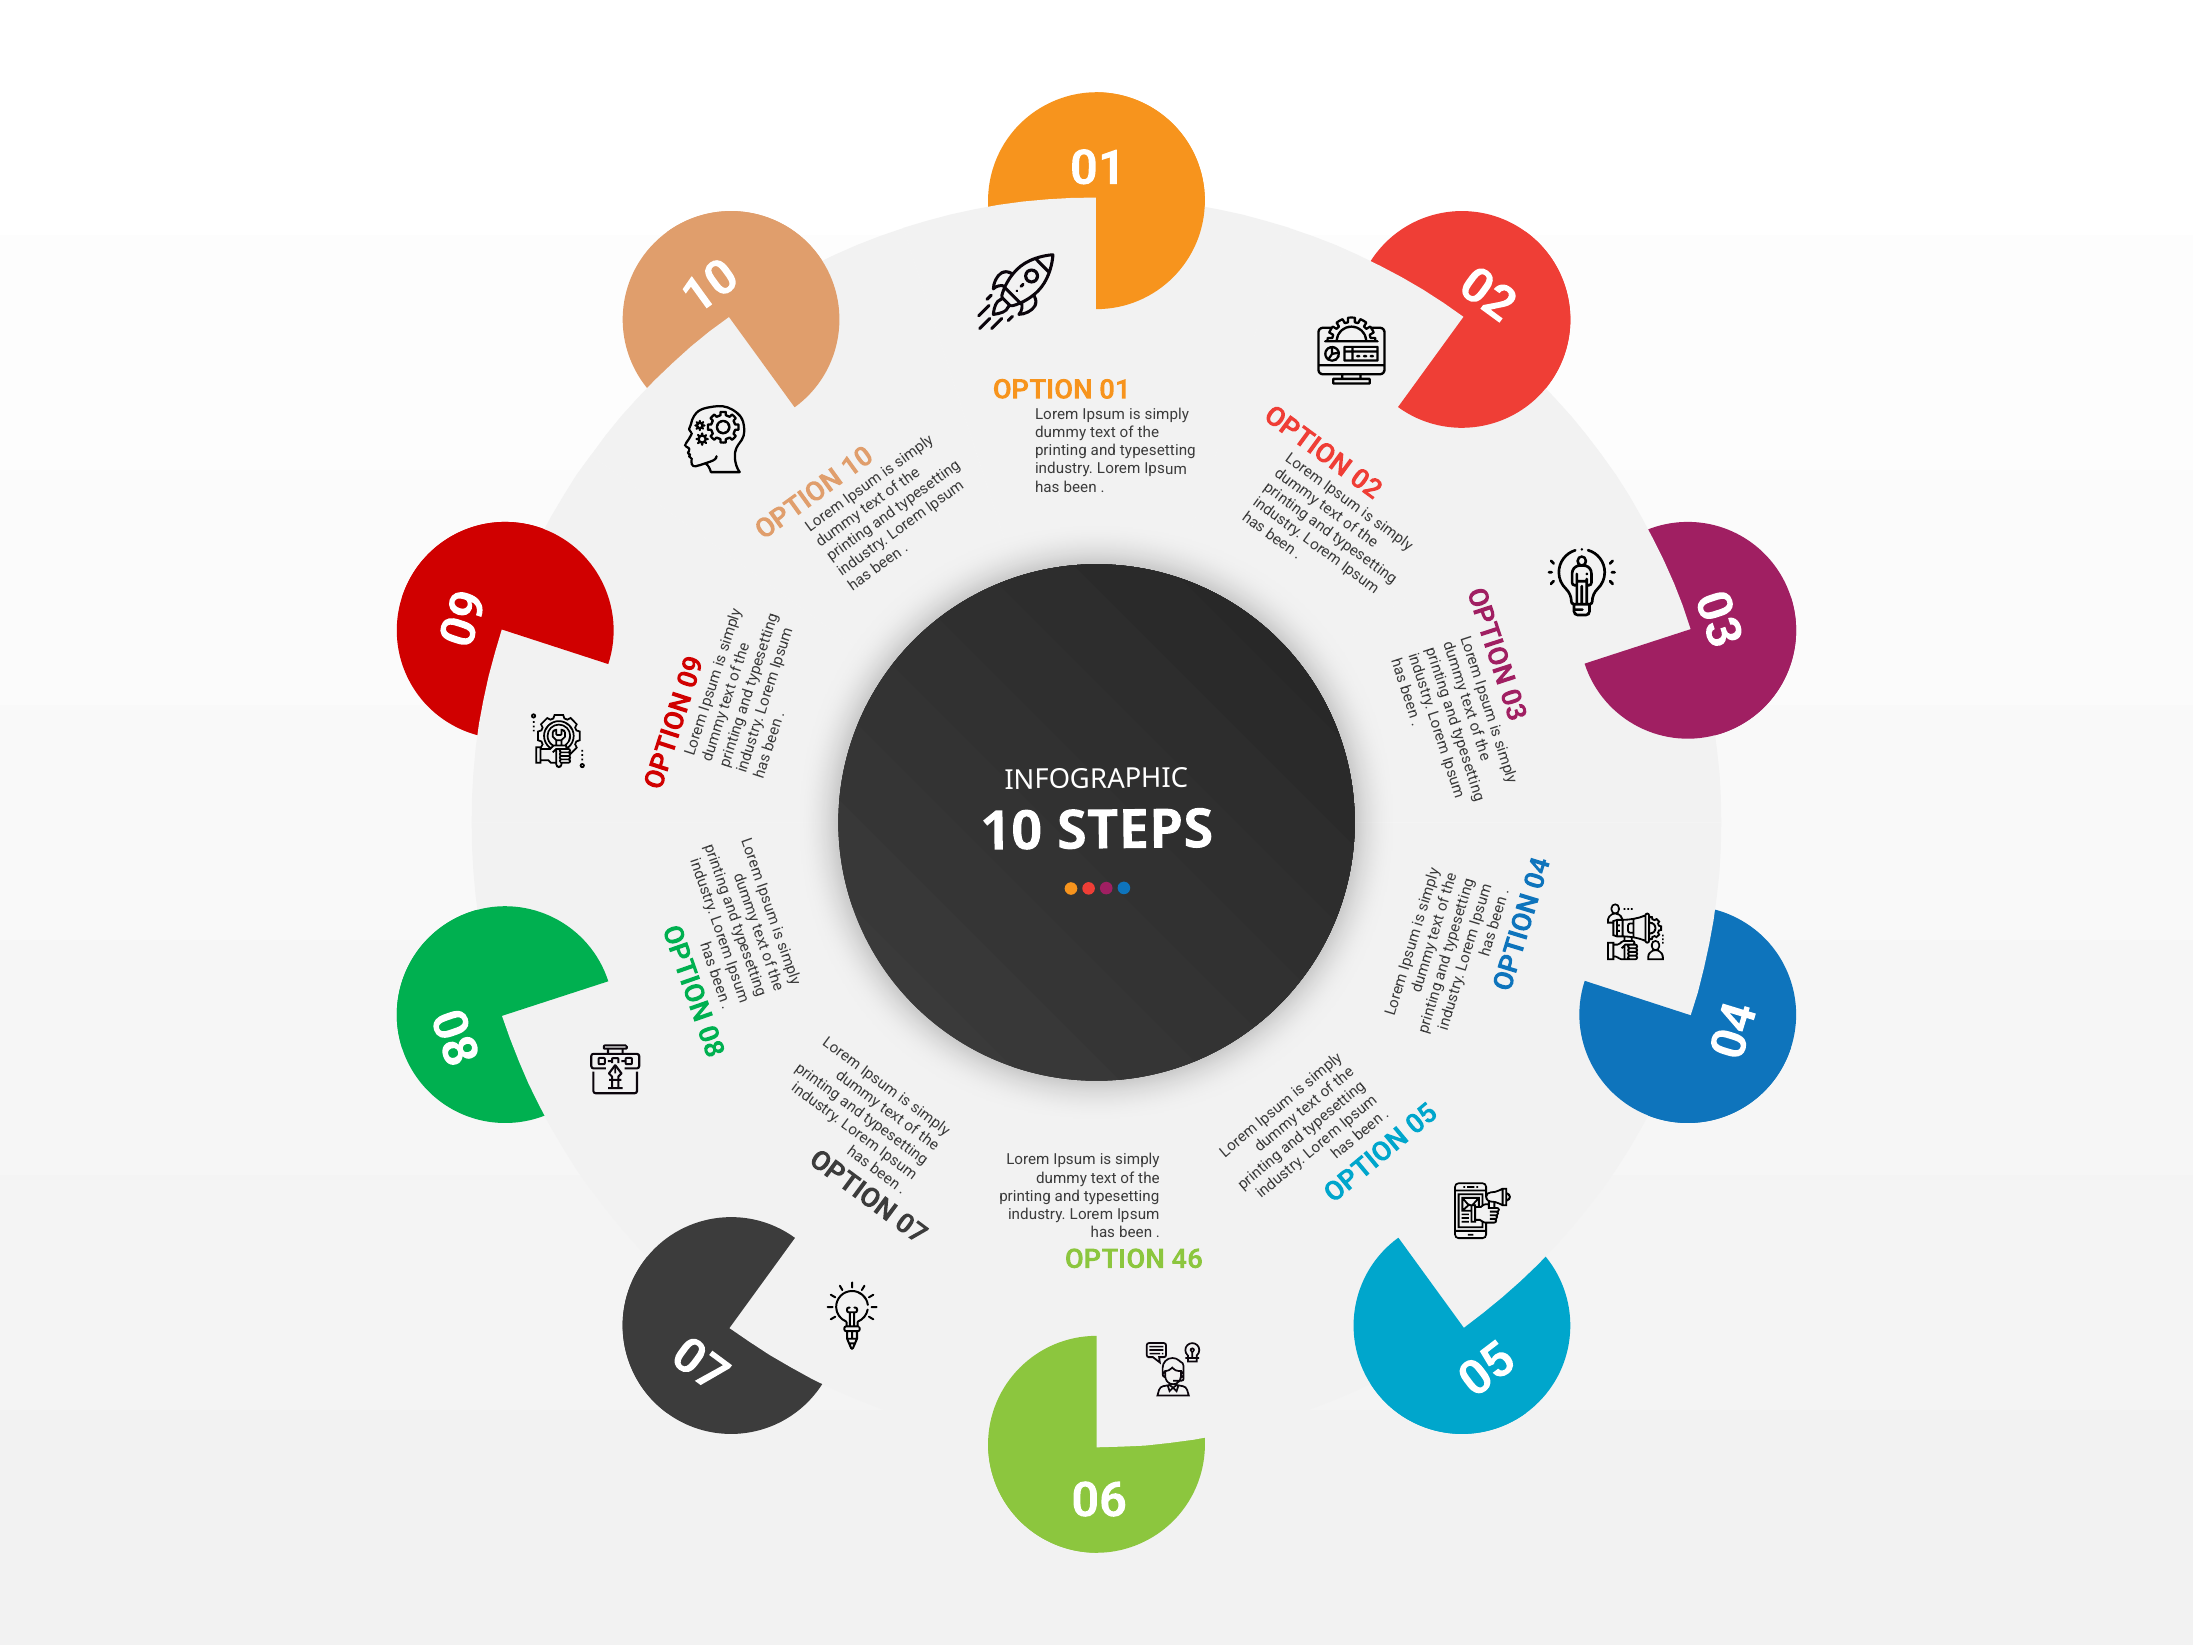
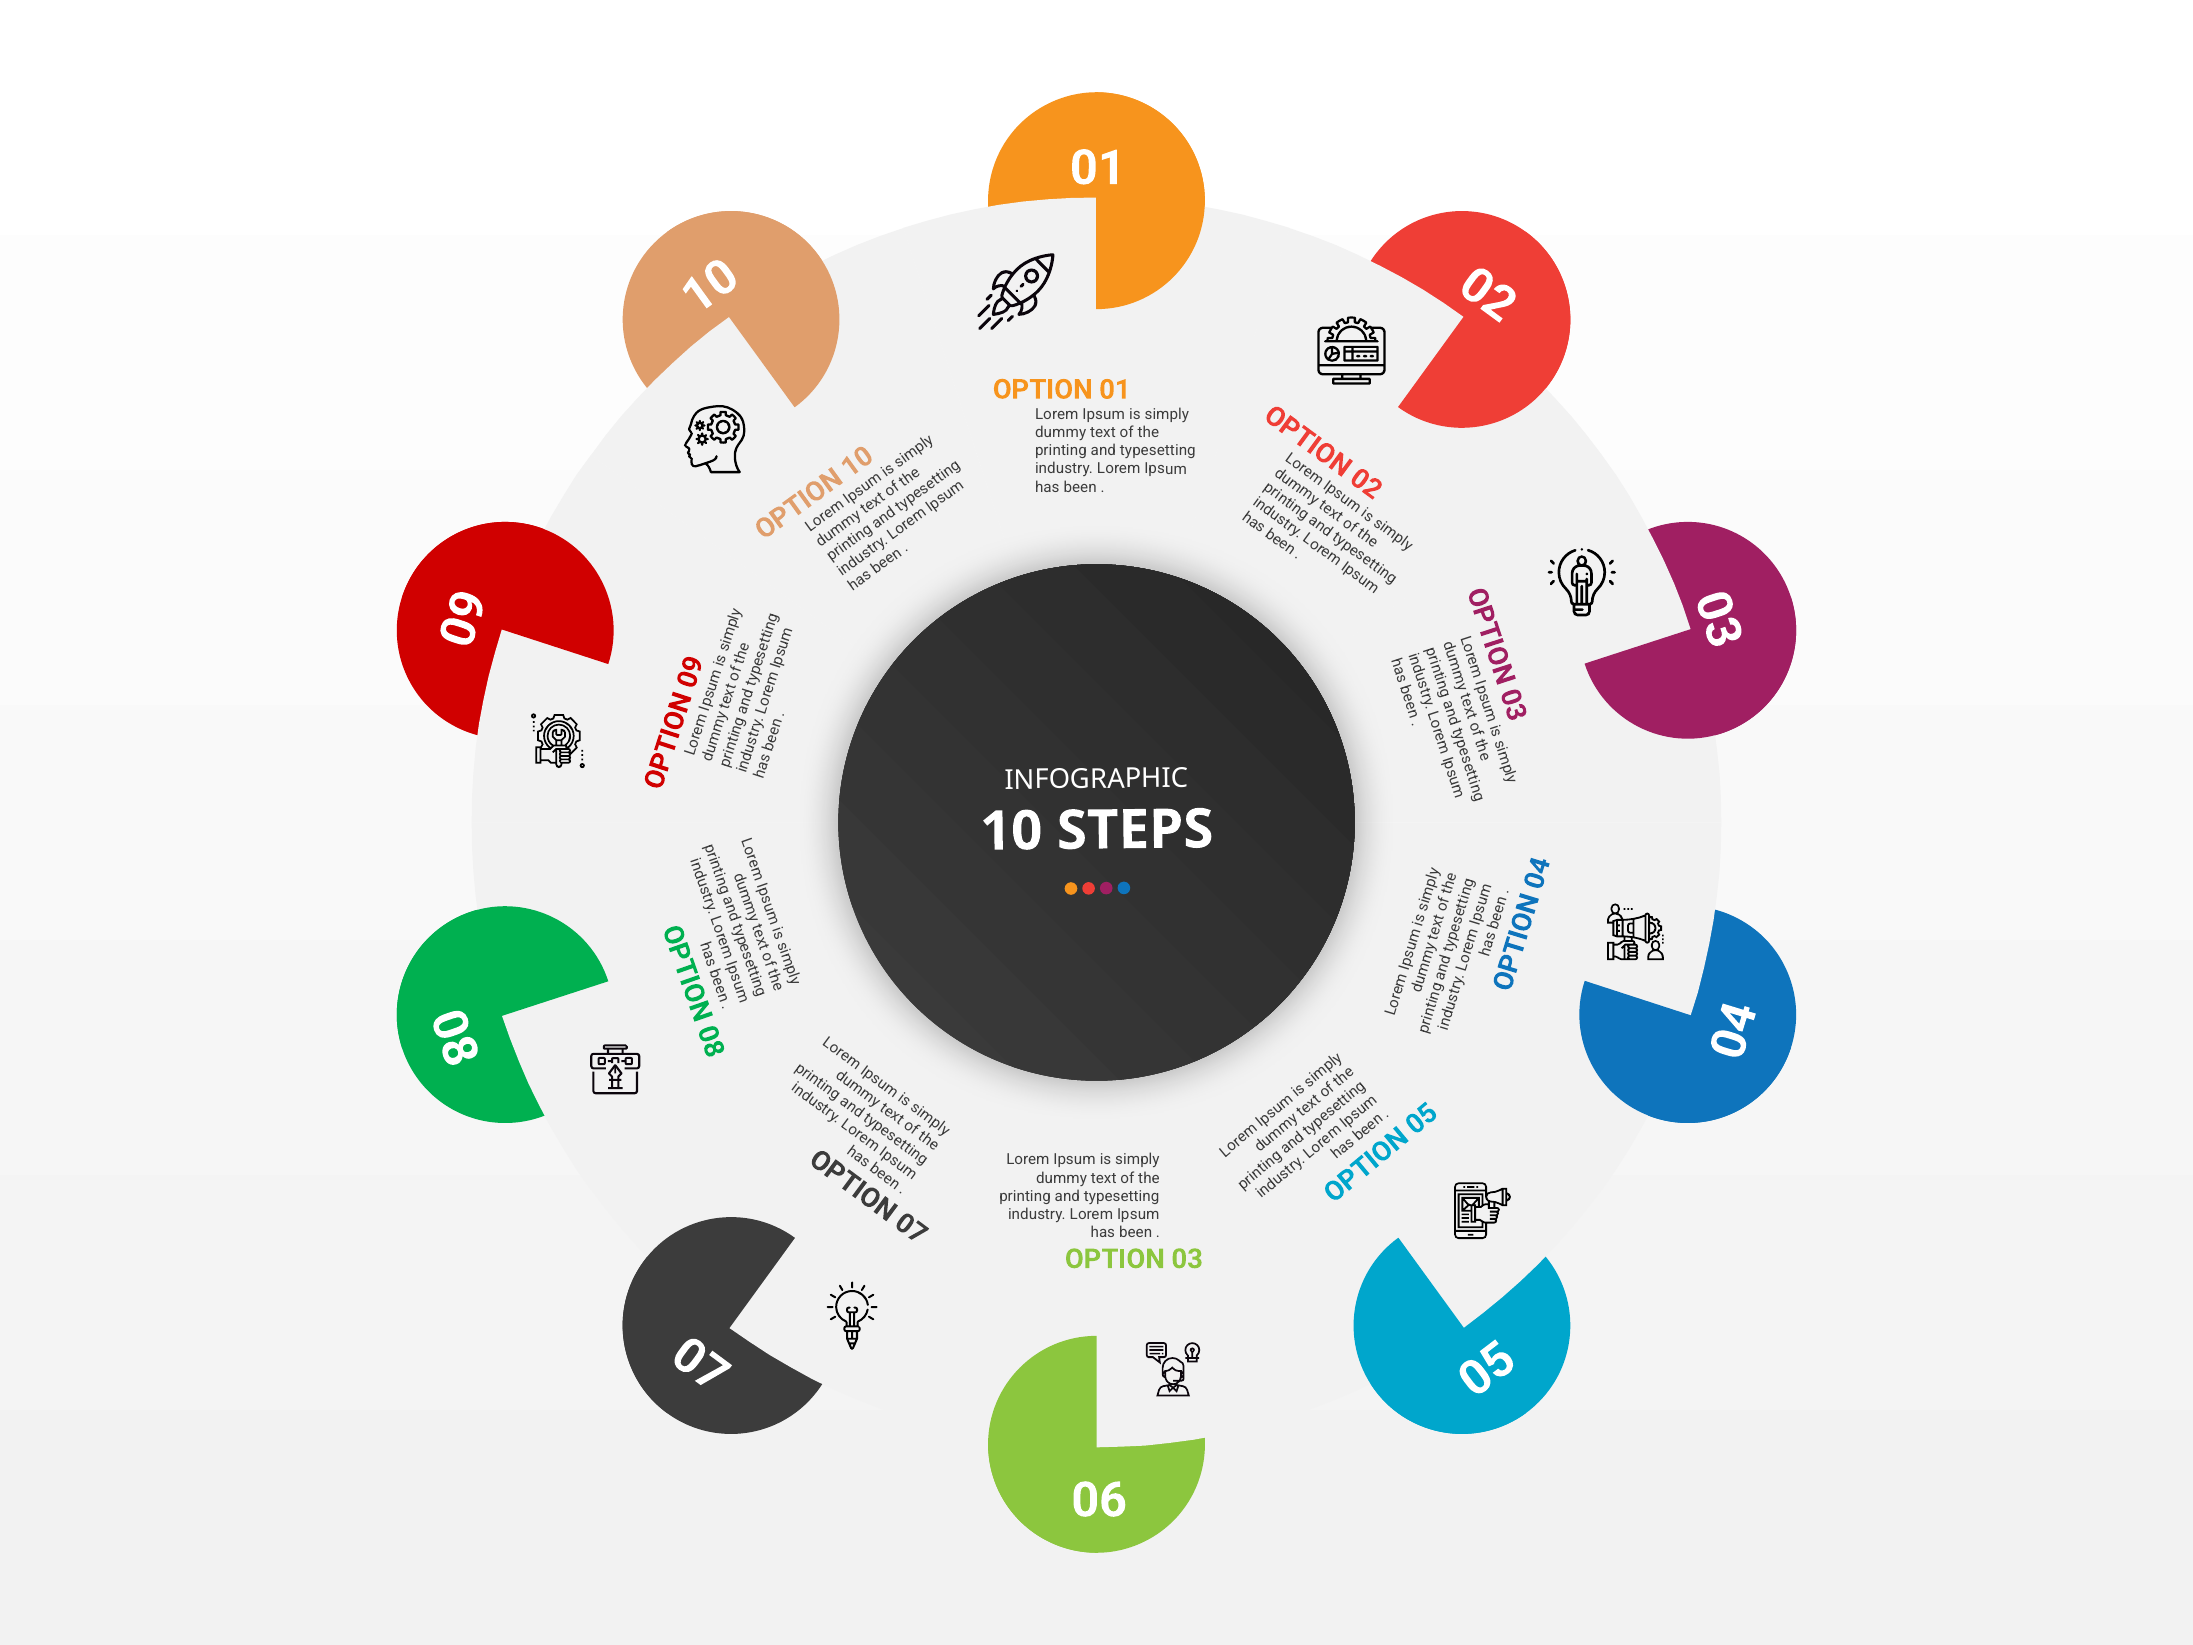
46: 46 -> 03 (1187, 1259)
